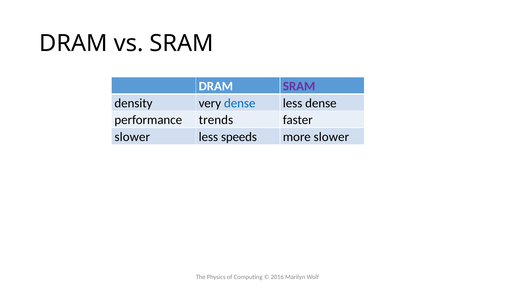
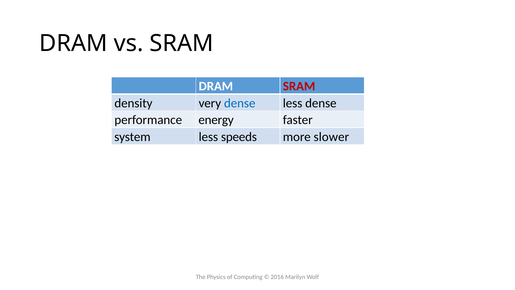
SRAM colour: purple -> red (299, 86)
trends: trends -> energy (216, 120)
slower: slower -> system (132, 137)
